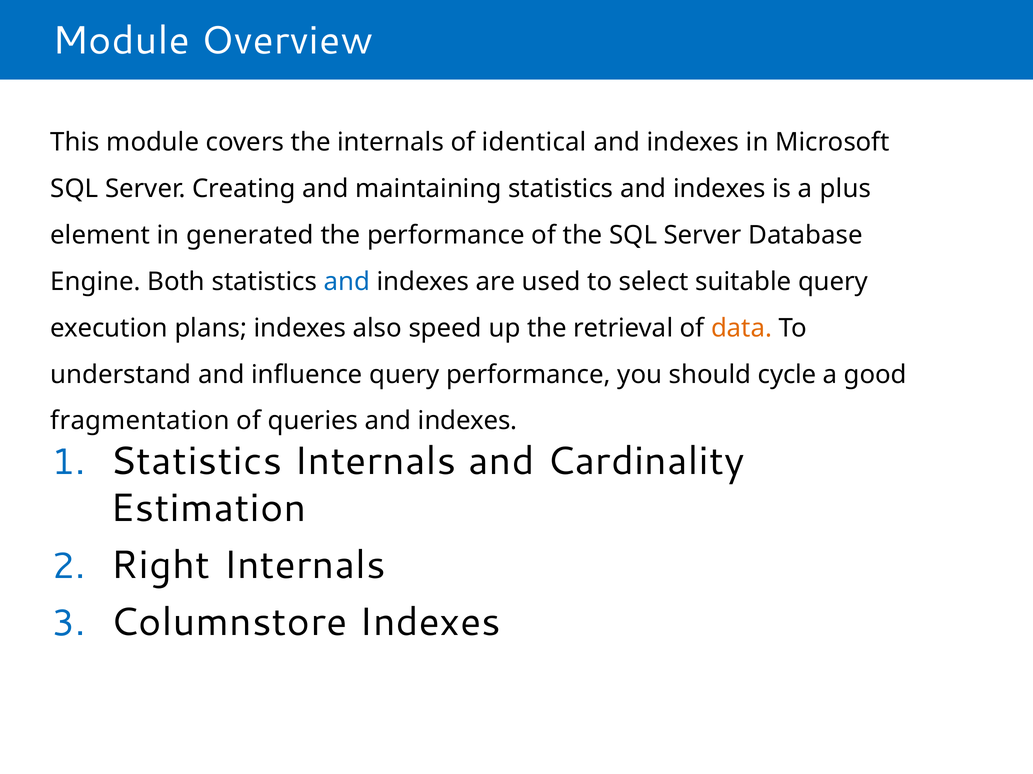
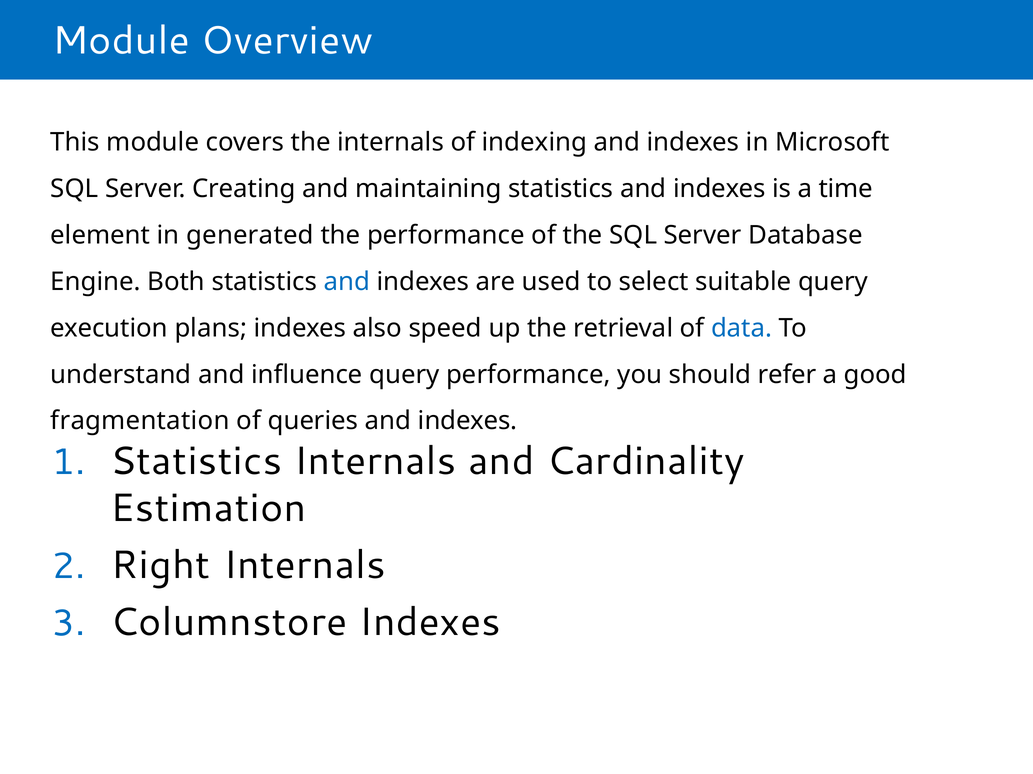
identical: identical -> indexing (534, 142)
plus: plus -> time (846, 189)
data colour: orange -> blue (742, 328)
cycle: cycle -> refer (787, 375)
